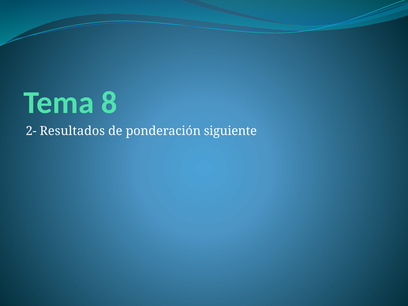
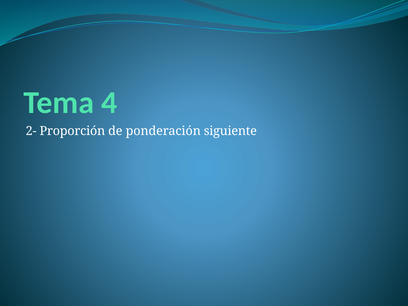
8: 8 -> 4 (109, 103)
Resultados: Resultados -> Proporción (72, 131)
